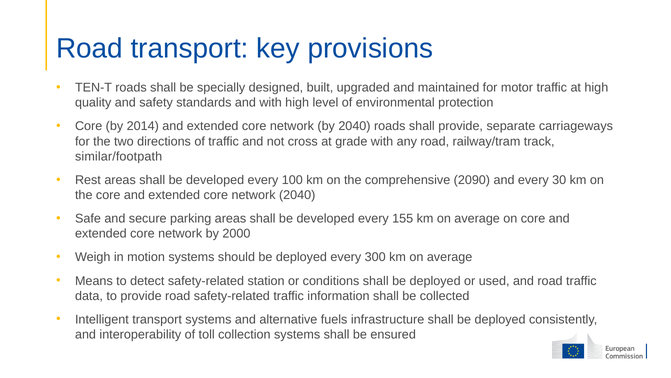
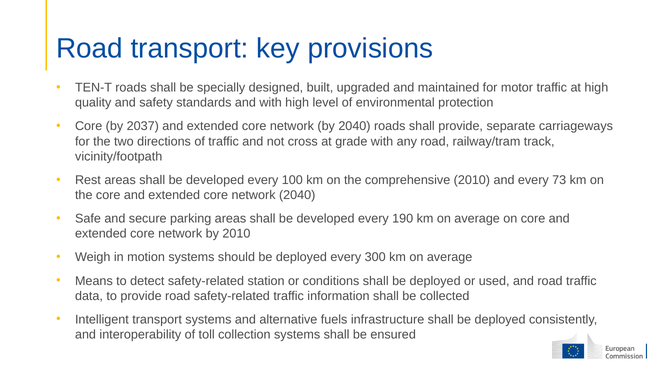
2014: 2014 -> 2037 (143, 126)
similar/footpath: similar/footpath -> vicinity/footpath (119, 156)
comprehensive 2090: 2090 -> 2010 (472, 180)
30: 30 -> 73 (559, 180)
155: 155 -> 190 (403, 218)
by 2000: 2000 -> 2010 (236, 233)
